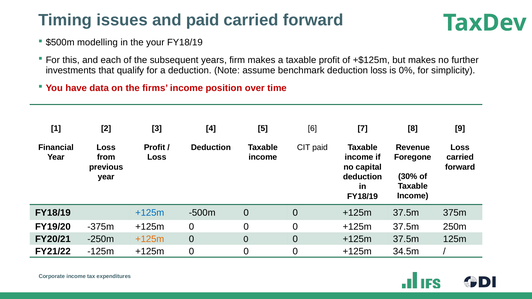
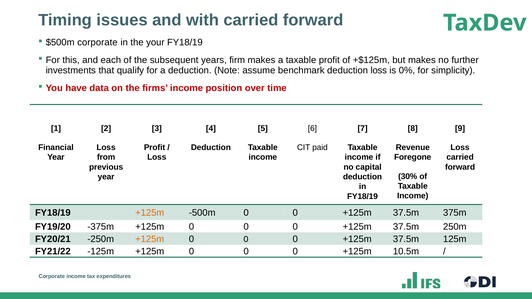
and paid: paid -> with (202, 20)
$500m modelling: modelling -> corporate (97, 43)
+125m colour: blue -> orange (150, 213)
34.5m: 34.5m -> 10.5m (406, 252)
